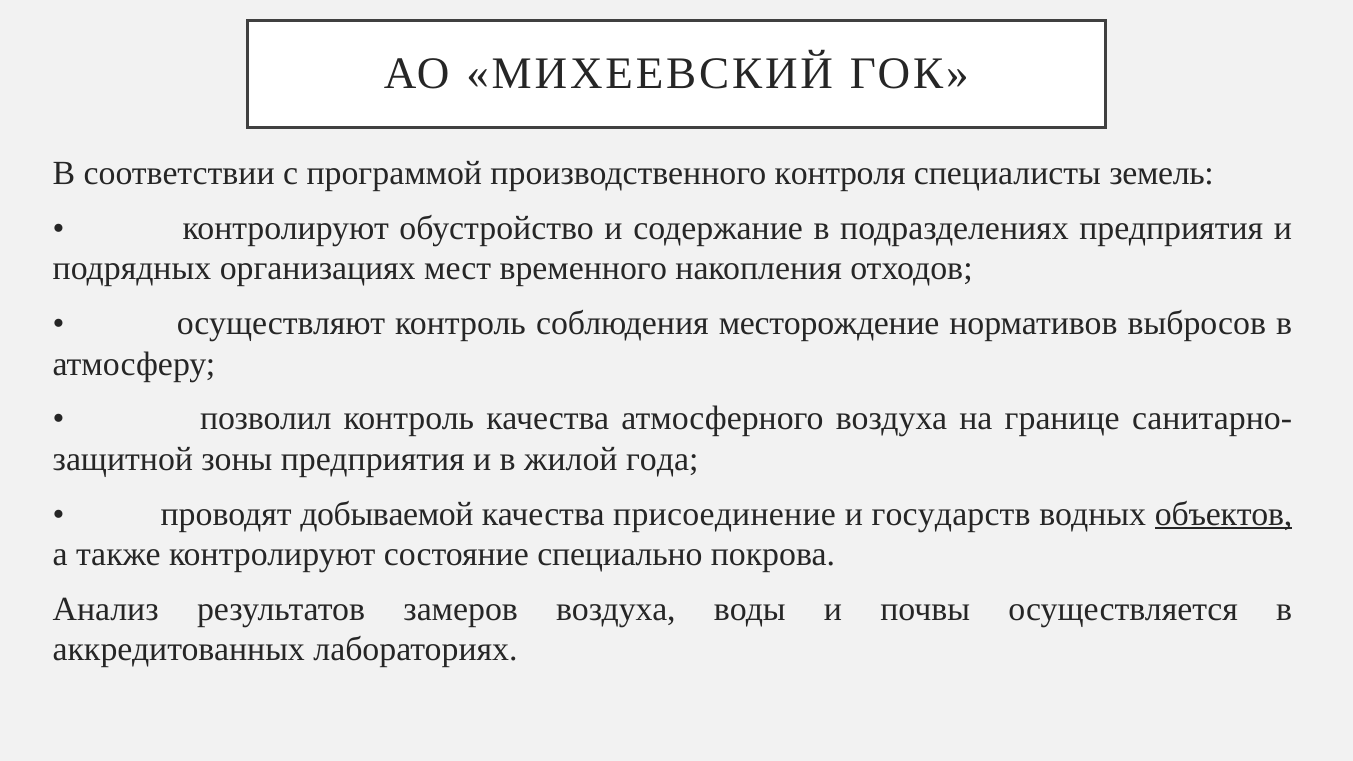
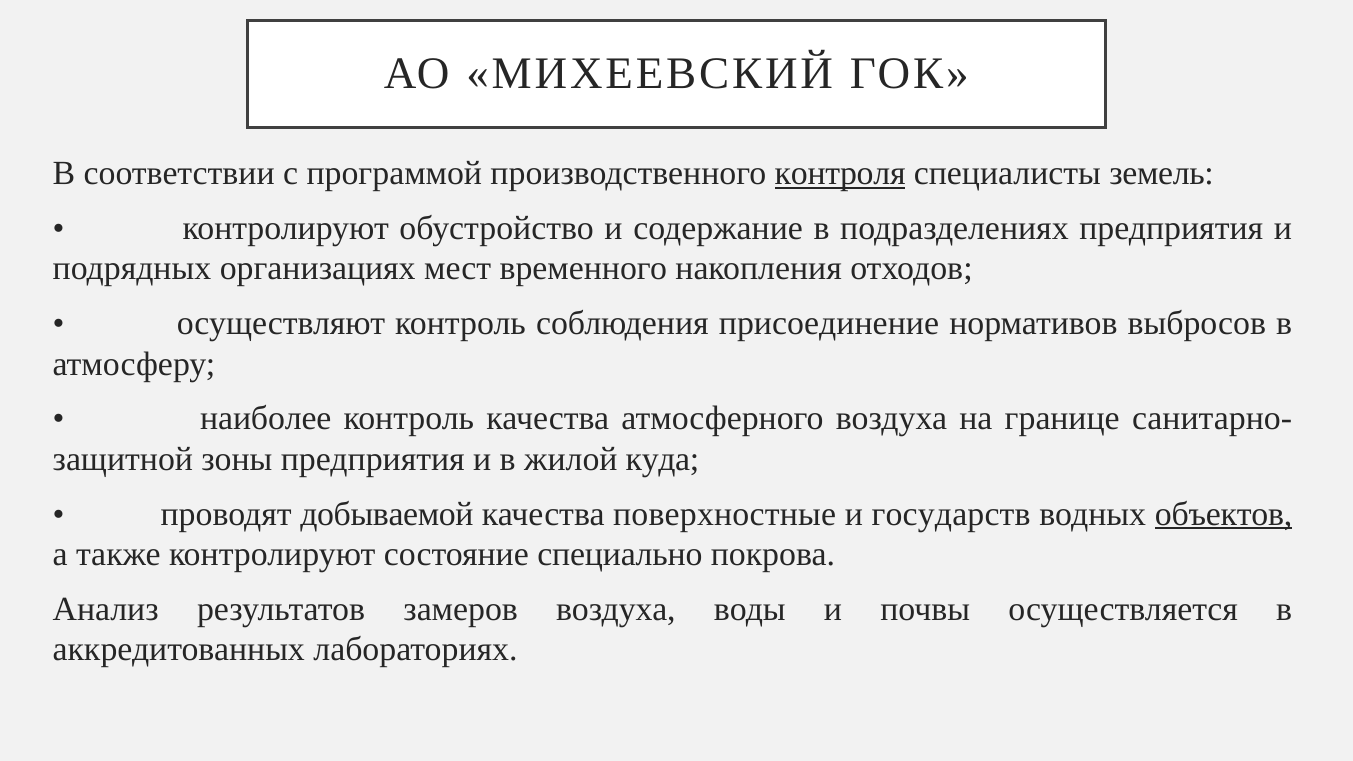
контроля underline: none -> present (840, 173)
месторождение: месторождение -> присоединение (829, 323)
позволил: позволил -> наиболее (266, 419)
года: года -> куда (662, 459)
присоединение: присоединение -> поверхностные (725, 514)
